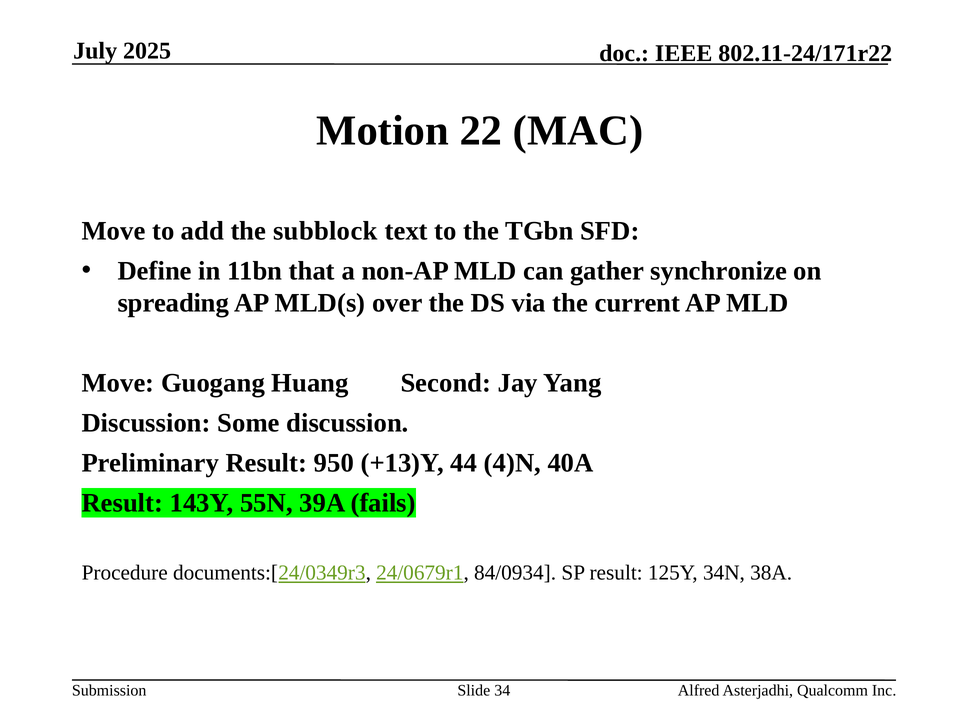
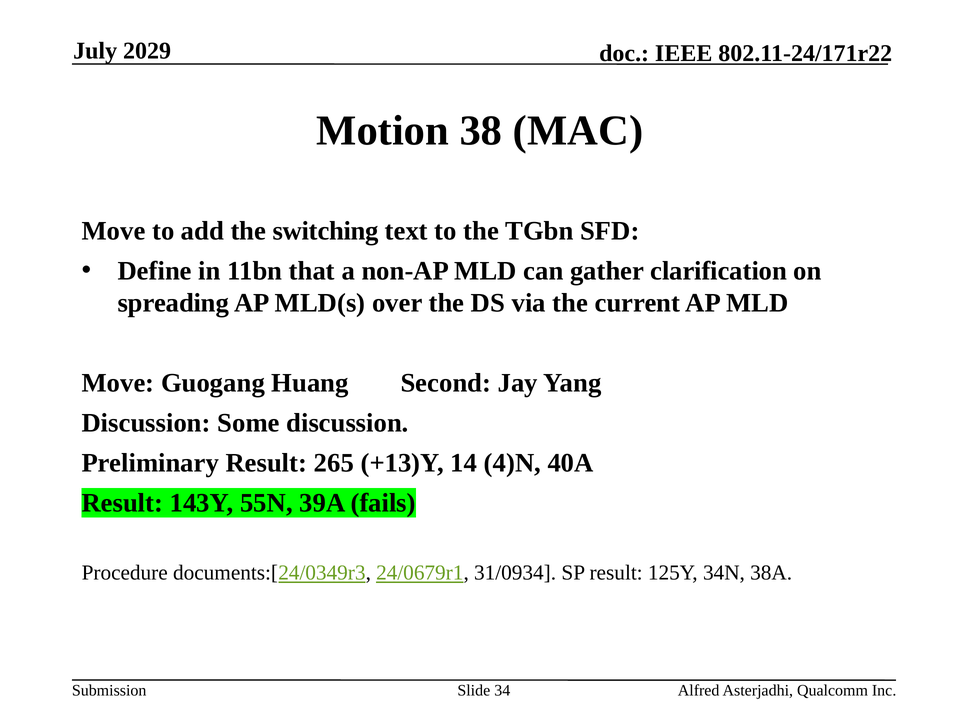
2025: 2025 -> 2029 (147, 51)
22: 22 -> 38 (481, 131)
subblock: subblock -> switching (326, 231)
synchronize: synchronize -> clarification (719, 271)
950: 950 -> 265 (334, 463)
44: 44 -> 14 (464, 463)
84/0934: 84/0934 -> 31/0934 (515, 573)
